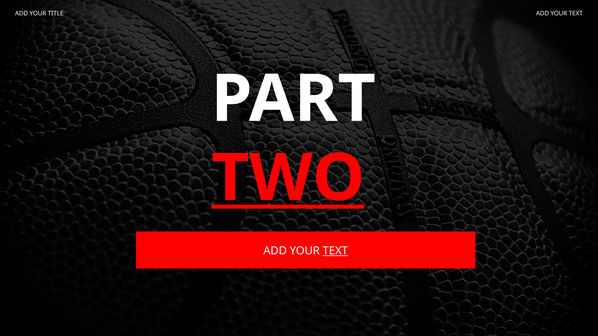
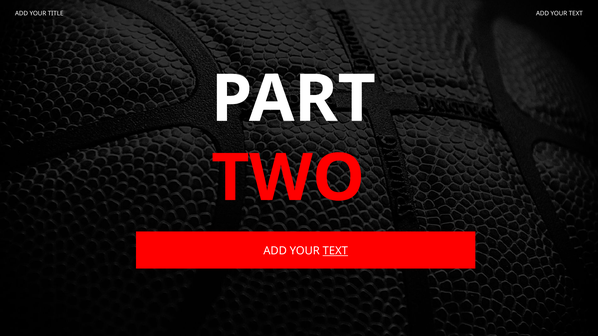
TWO underline: present -> none (288, 178)
